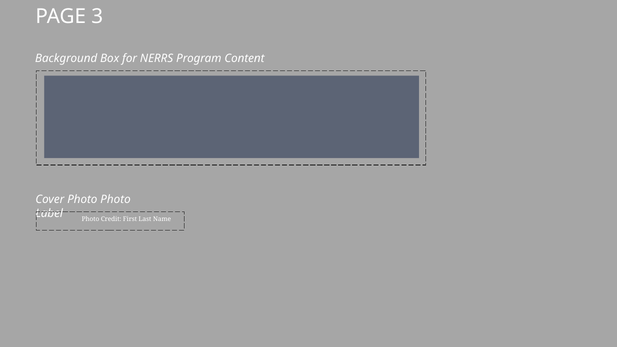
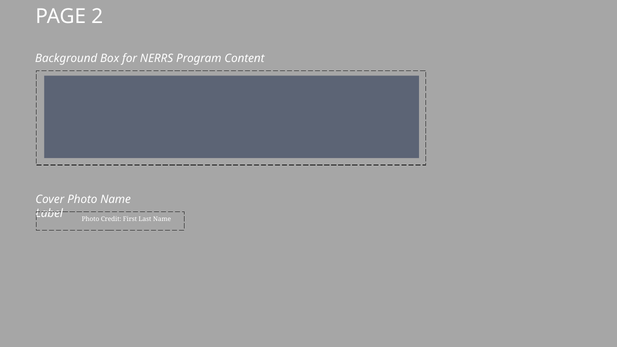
3: 3 -> 2 (97, 17)
Photo Photo: Photo -> Name (116, 200)
